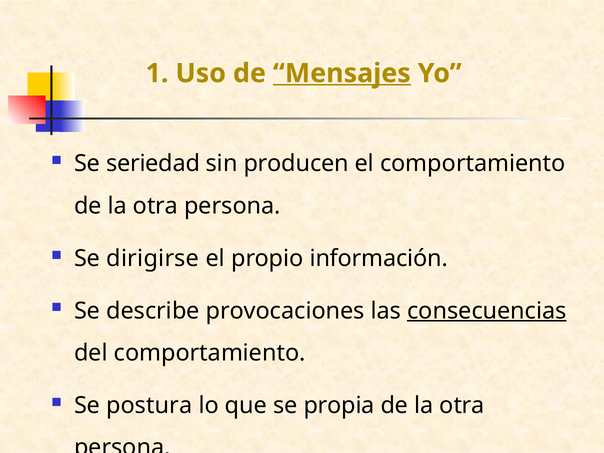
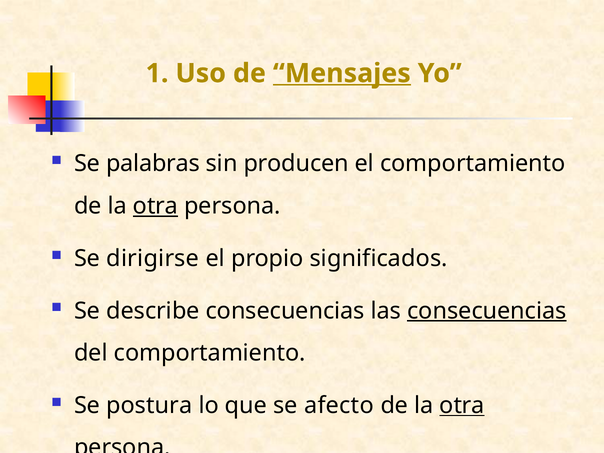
seriedad: seriedad -> palabras (153, 164)
otra underline: none -> present (156, 206)
información: información -> significados (379, 258)
describe provocaciones: provocaciones -> consecuencias (285, 311)
propia: propia -> afecto (339, 405)
otra underline: none -> present (462, 405)
